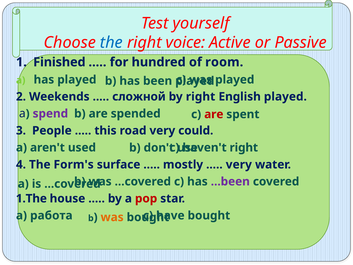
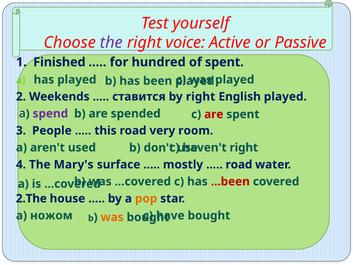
the colour: blue -> purple (111, 43)
of room: room -> spent (224, 62)
сложной: сложной -> ставится (139, 97)
could: could -> room (196, 130)
Form's: Form's -> Mary's (74, 164)
very: very -> road (239, 164)
...been colour: purple -> red (230, 181)
1.The: 1.The -> 2.The (31, 198)
pop colour: red -> orange (146, 198)
работа: работа -> ножом (51, 215)
